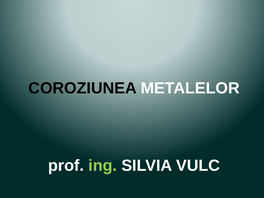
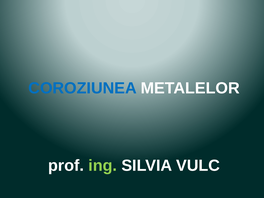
COROZIUNEA colour: black -> blue (83, 88)
